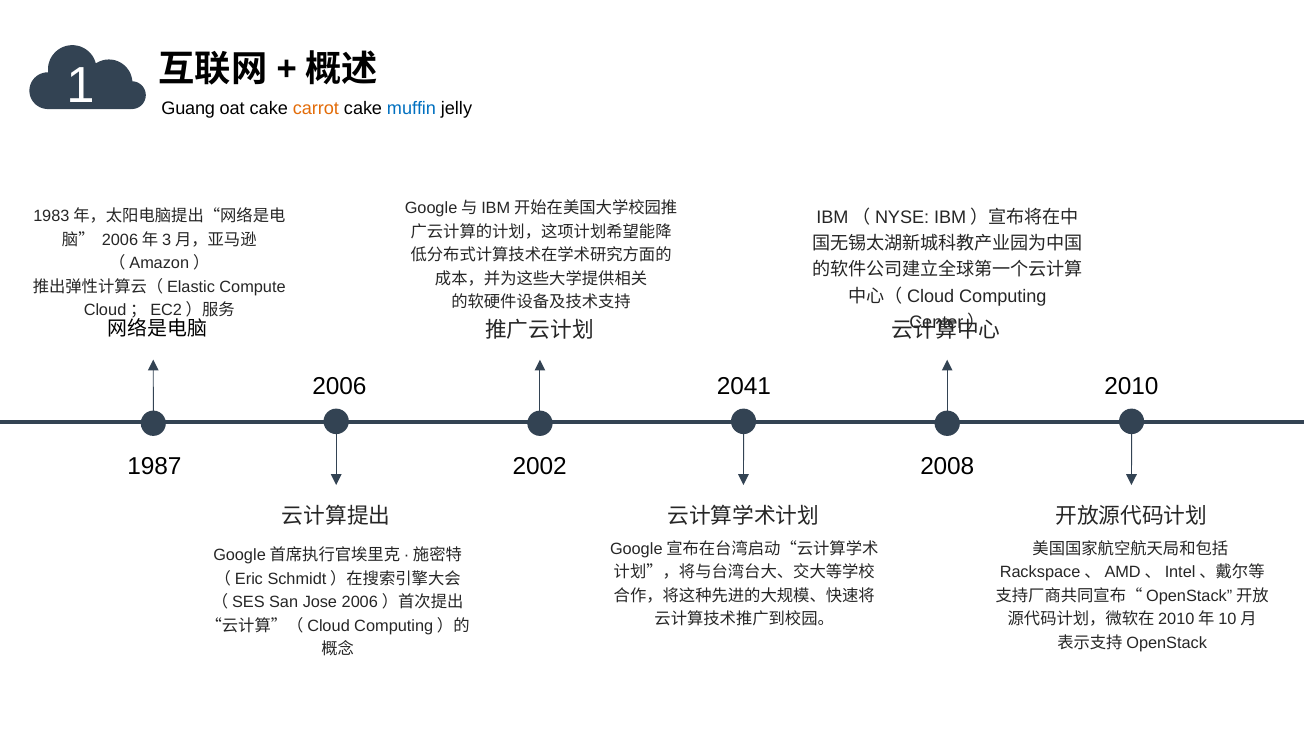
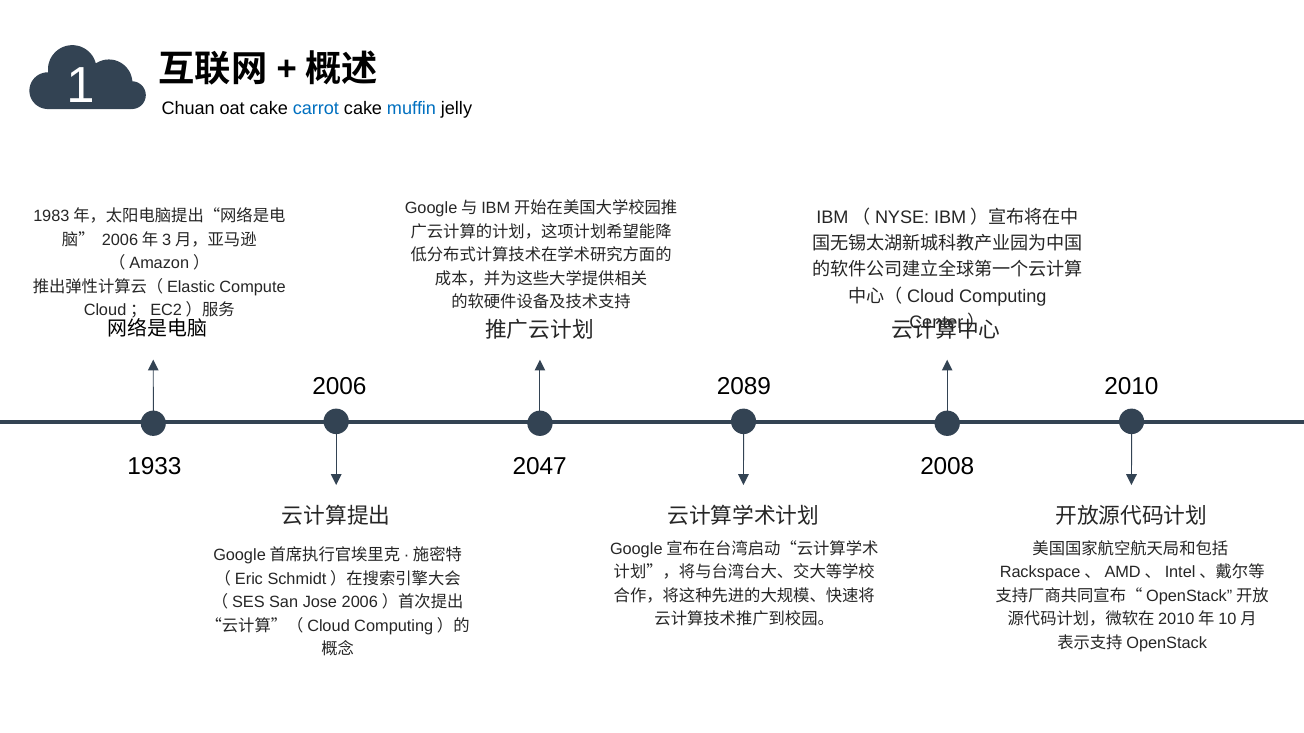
Guang: Guang -> Chuan (188, 108)
carrot colour: orange -> blue (316, 108)
2041: 2041 -> 2089 (744, 386)
1987: 1987 -> 1933 (154, 466)
2002: 2002 -> 2047 (540, 466)
